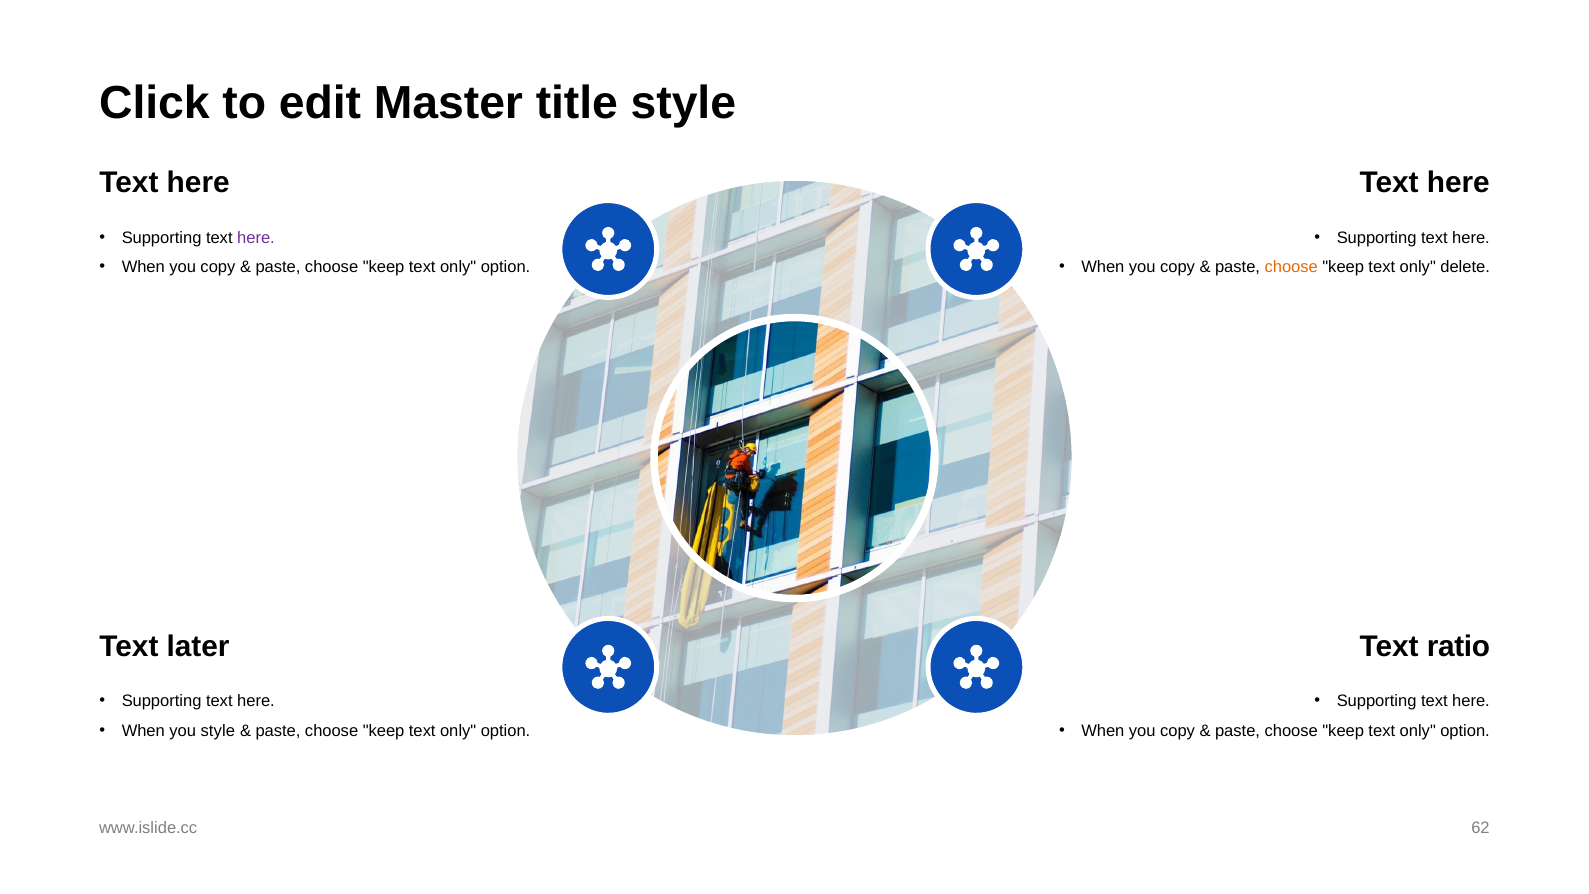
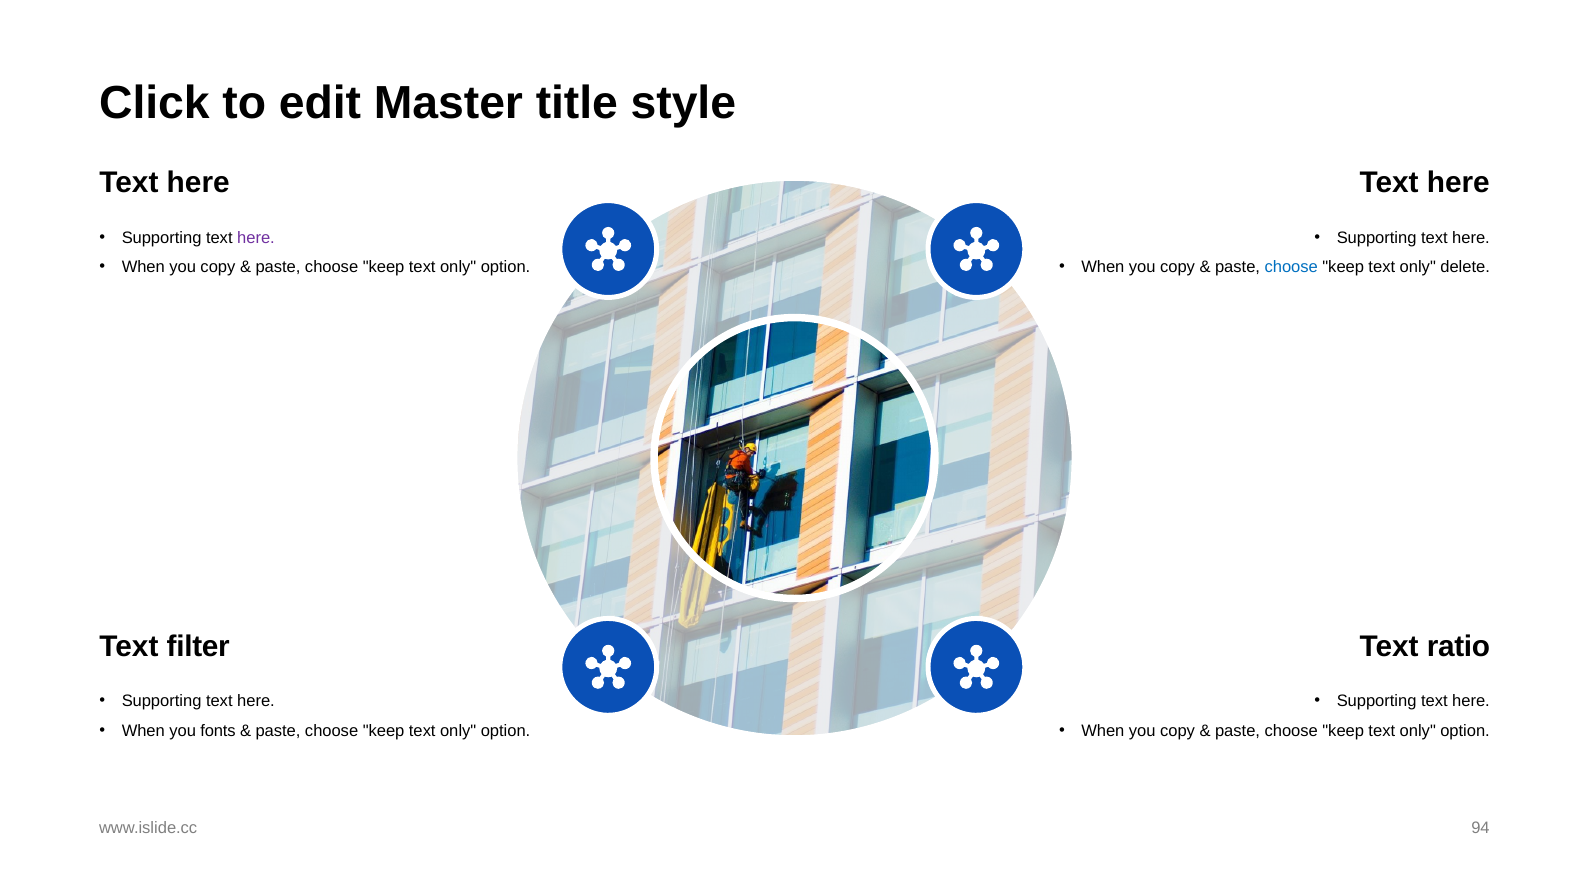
choose colour: orange -> blue (1291, 267)
later: later -> filter (198, 646)
you style: style -> fonts (218, 730)
62: 62 -> 94 (1480, 828)
